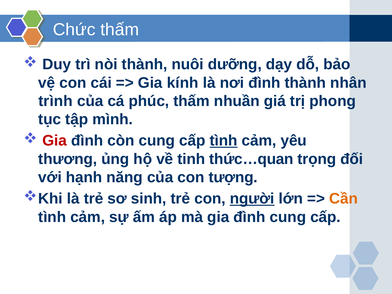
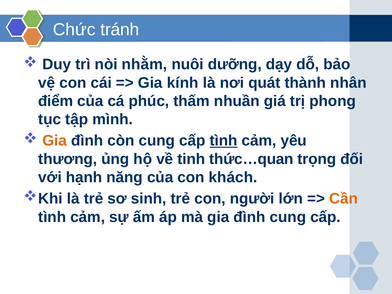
Chức thấm: thấm -> tránh (120, 30)
nòi thành: thành -> nhằm (144, 64)
nơi đình: đình -> quát (264, 83)
trình: trình -> điểm (56, 101)
Gia colour: red -> orange (55, 141)
tượng: tượng -> khách (233, 177)
người underline: present -> none (252, 199)
